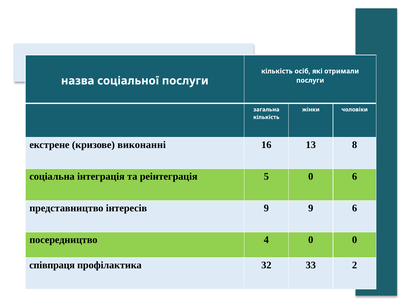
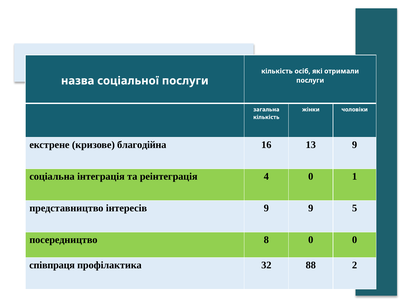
виконанні: виконанні -> благодійна (142, 145)
13 8: 8 -> 9 (355, 145)
5: 5 -> 4 (266, 176)
0 6: 6 -> 1 (355, 176)
9 6: 6 -> 5 (355, 208)
4: 4 -> 8 (266, 240)
33: 33 -> 88 (311, 265)
